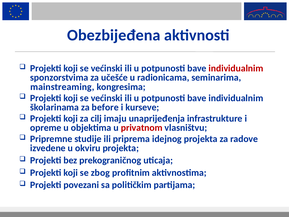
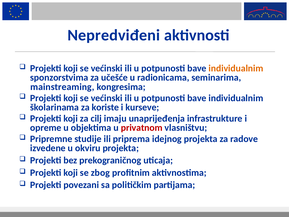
Obezbijeđena: Obezbijeđena -> Nepredviđeni (114, 35)
individualnim colour: red -> orange (236, 68)
before: before -> koriste (105, 107)
